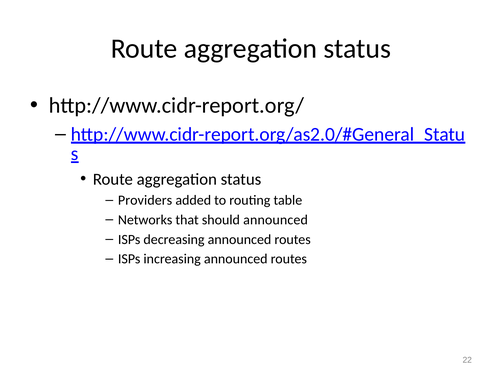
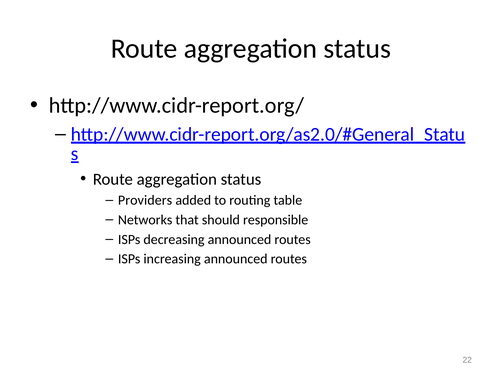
should announced: announced -> responsible (276, 220)
